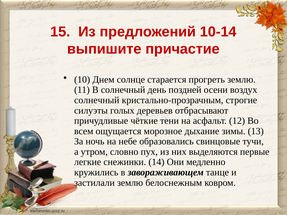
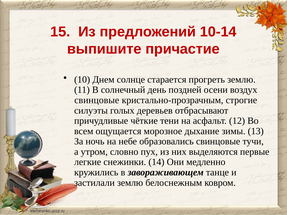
солнечный: солнечный -> свинцовые (97, 100)
